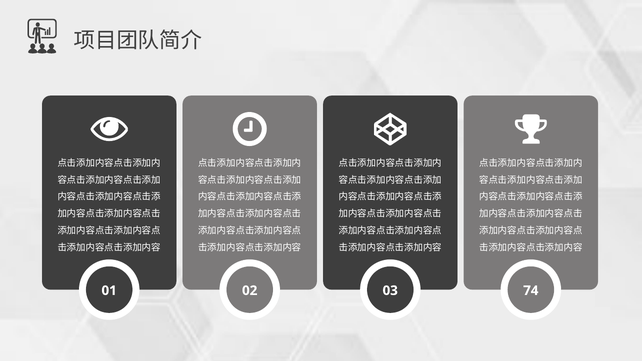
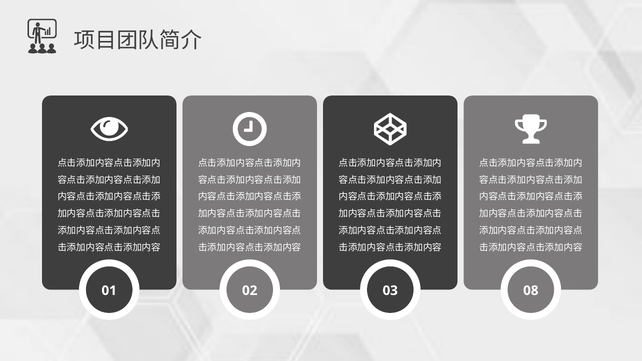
74: 74 -> 08 (531, 291)
